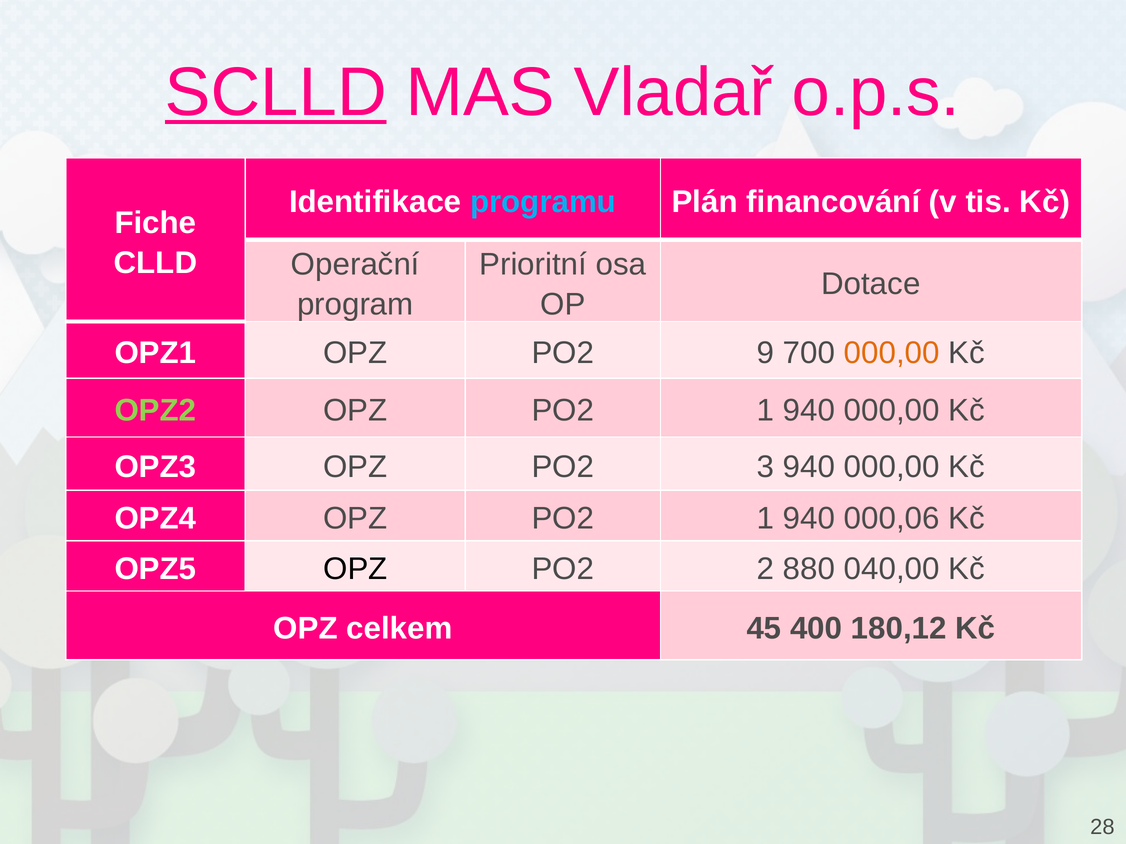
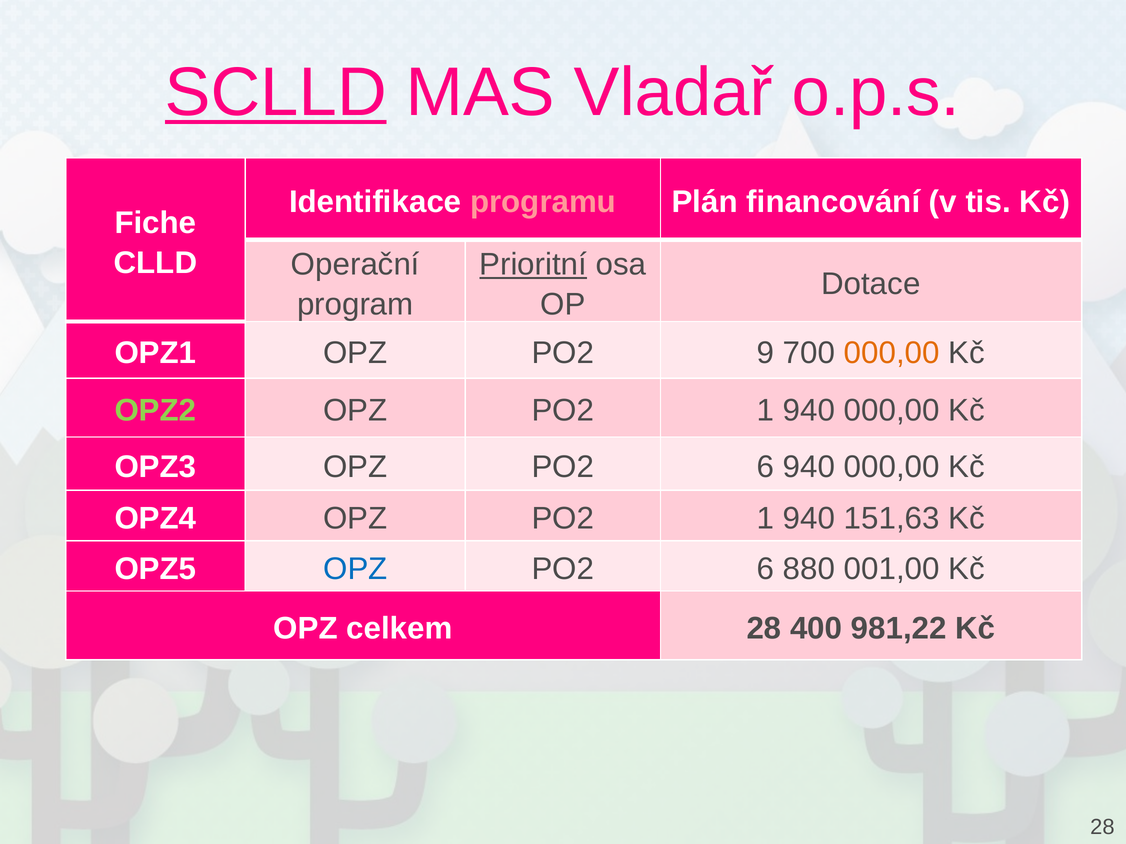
programu colour: light blue -> pink (543, 202)
Prioritní underline: none -> present (533, 265)
OPZ3 OPZ PO2 3: 3 -> 6 (766, 467)
000,06: 000,06 -> 151,63 (892, 519)
OPZ colour: black -> blue (355, 569)
2: 2 -> 6 (766, 569)
040,00: 040,00 -> 001,00 (892, 569)
celkem 45: 45 -> 28 (764, 629)
180,12: 180,12 -> 981,22 (899, 629)
